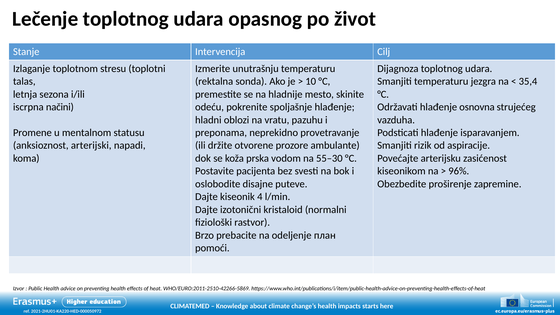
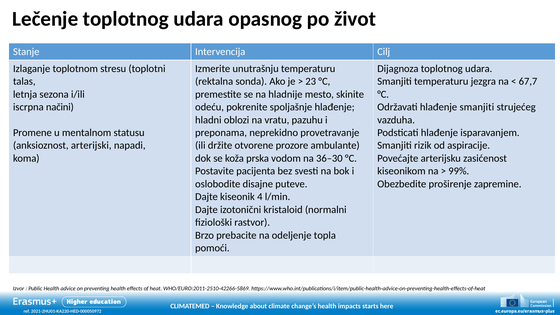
10: 10 -> 23 (311, 81)
35,4: 35,4 -> 67,7 (528, 81)
hlađenje osnovna: osnovna -> smanjiti (477, 107)
55–30: 55–30 -> 36–30 (329, 158)
96%: 96% -> 99% (459, 171)
план: план -> topla (325, 235)
